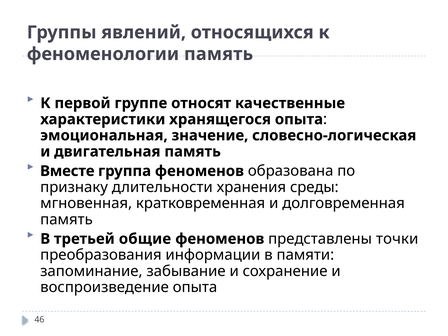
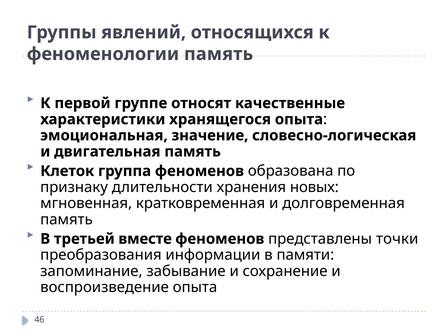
Вместе: Вместе -> Клеток (67, 171)
среды: среды -> новых (314, 187)
общие: общие -> вместе (145, 239)
